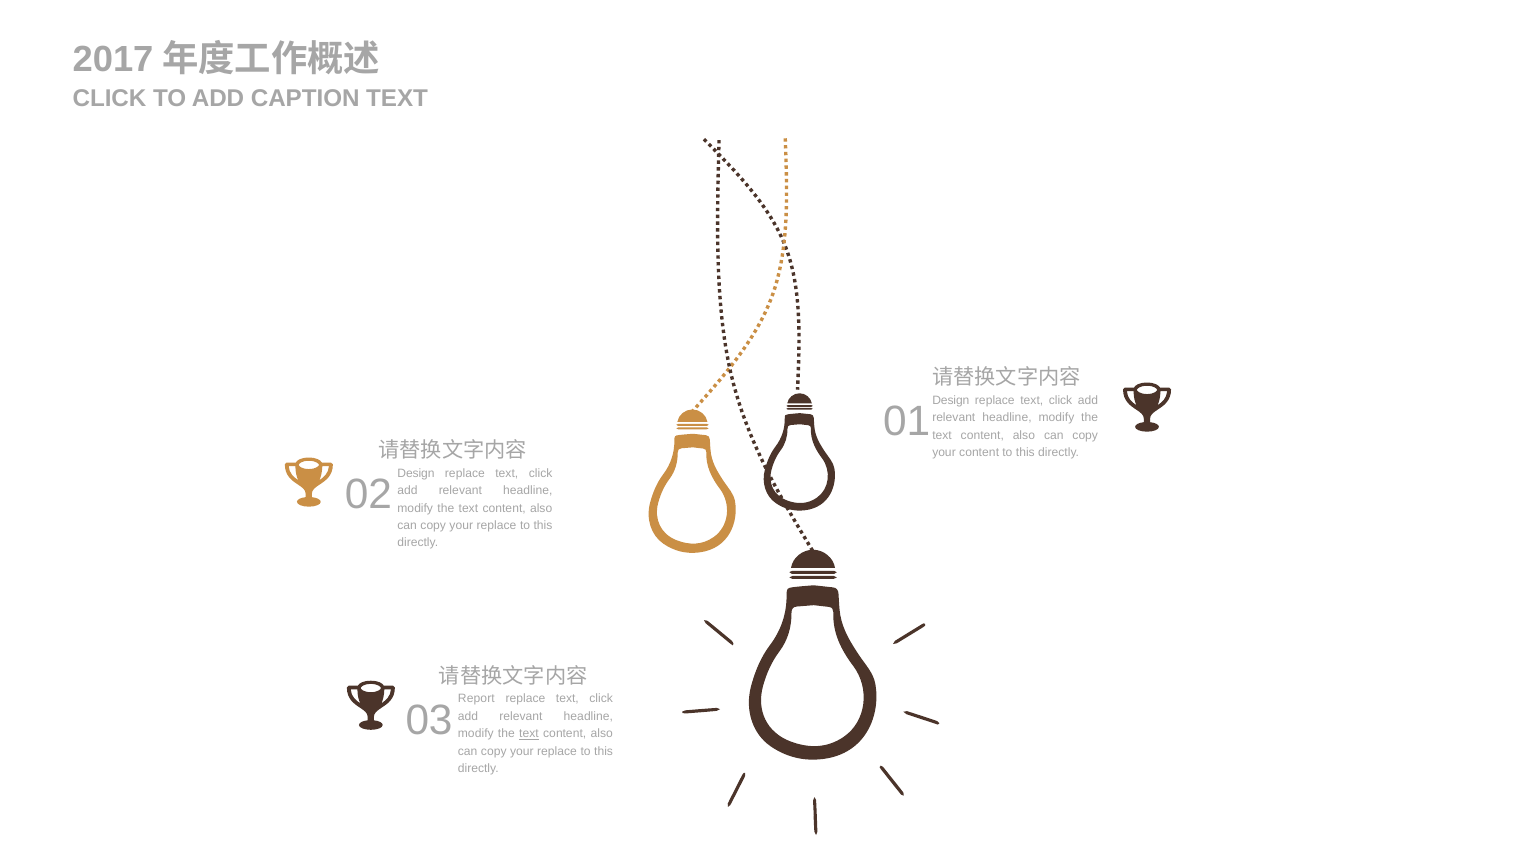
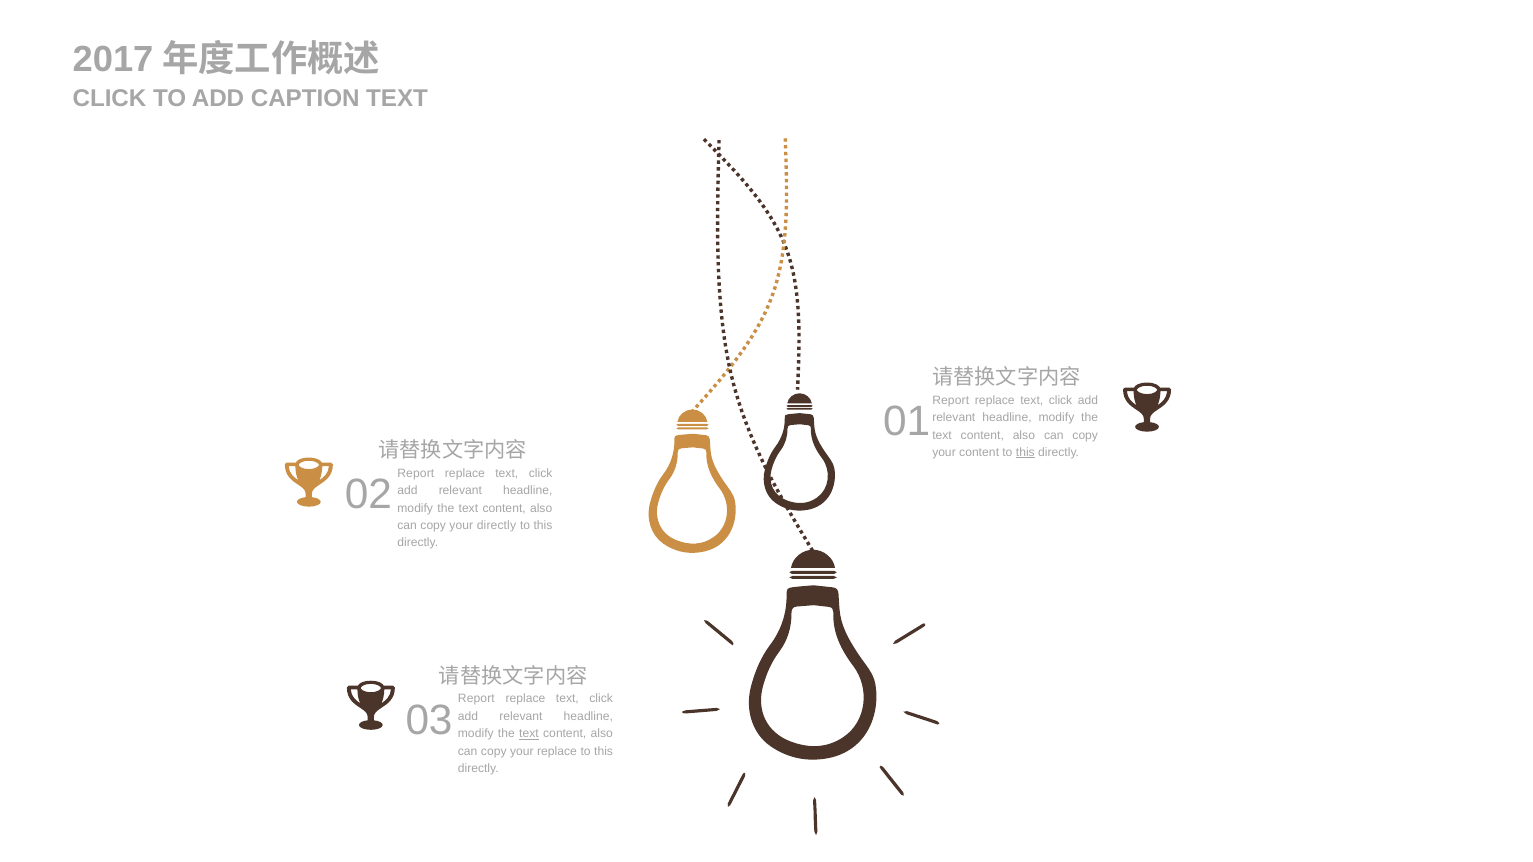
Design: Design -> Report (951, 400)
this underline: none -> present (1025, 453)
Design: Design -> Report (416, 473)
replace: replace -> directly (496, 526)
